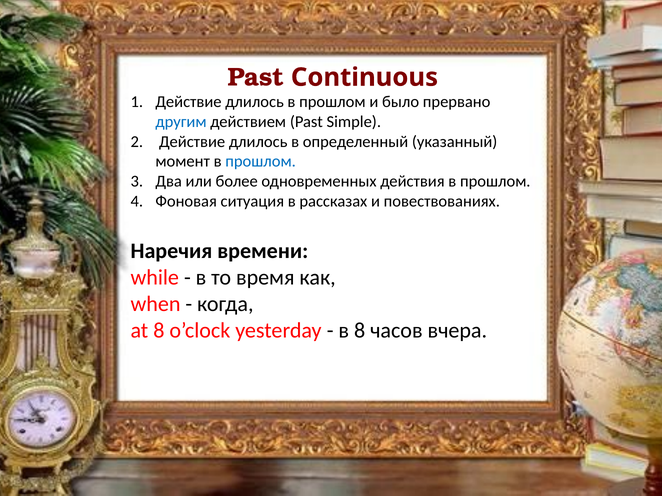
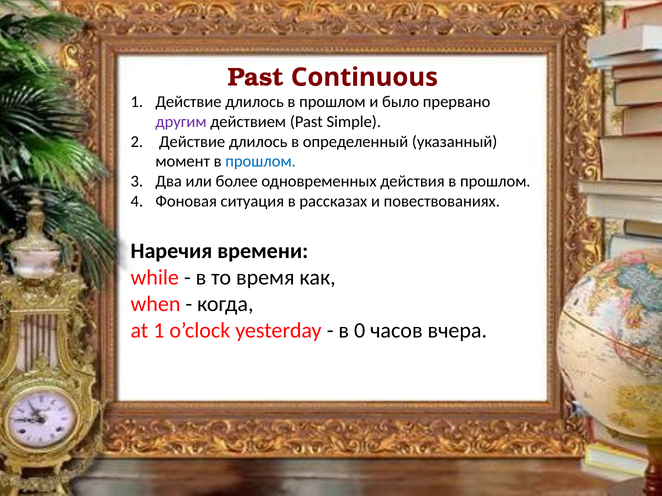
другим colour: blue -> purple (181, 122)
at 8: 8 -> 1 (159, 331)
в 8: 8 -> 0 (360, 331)
